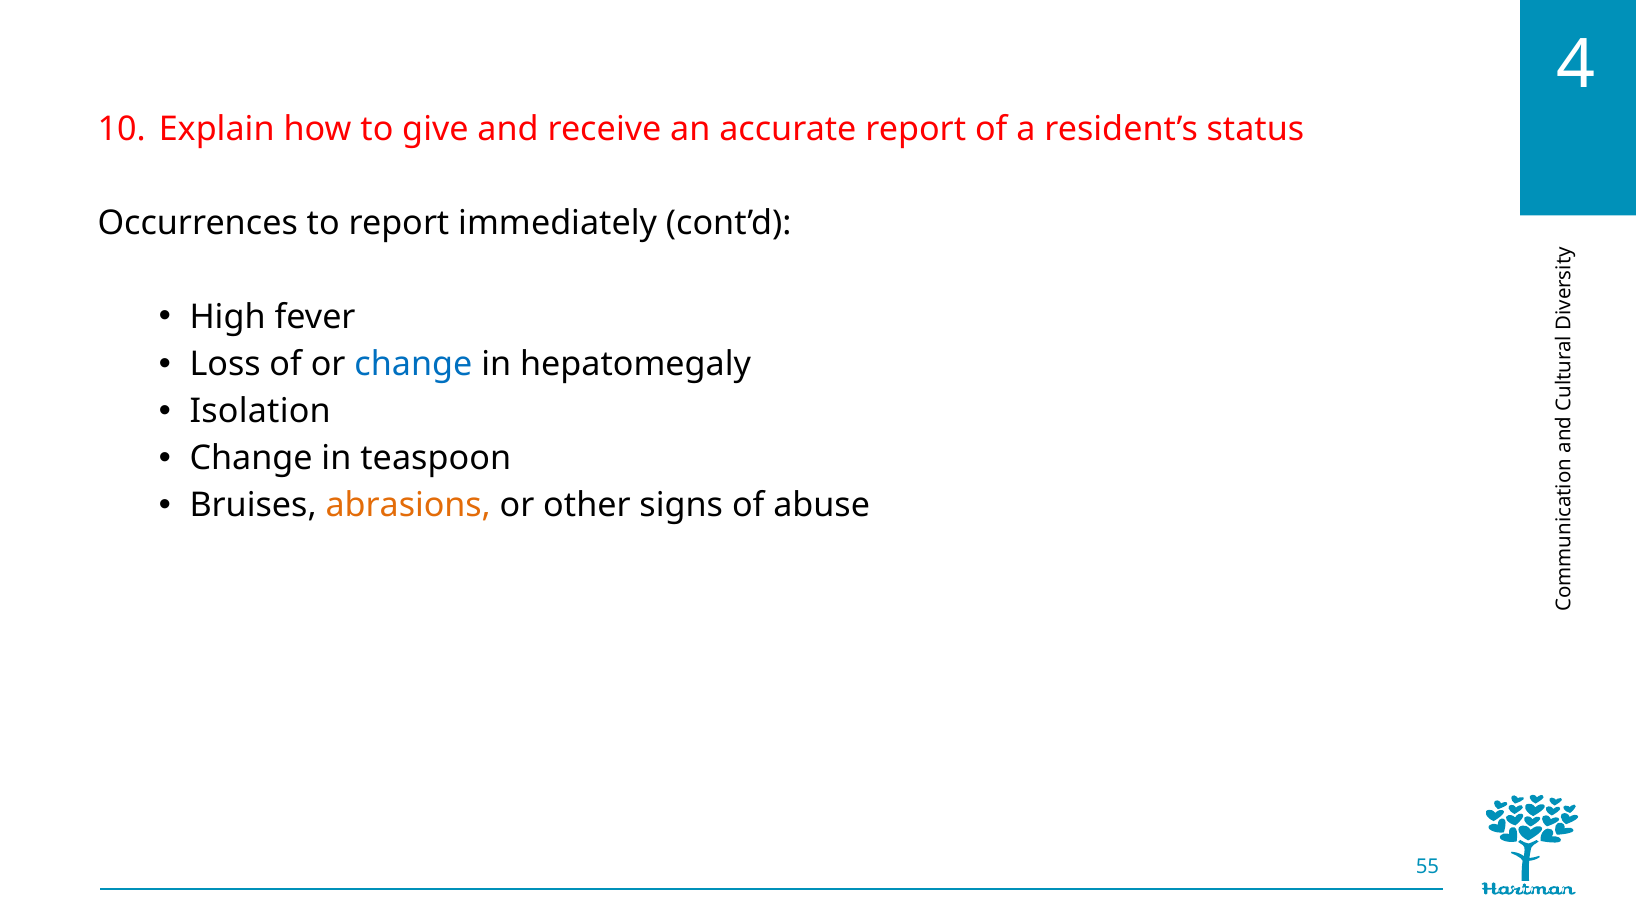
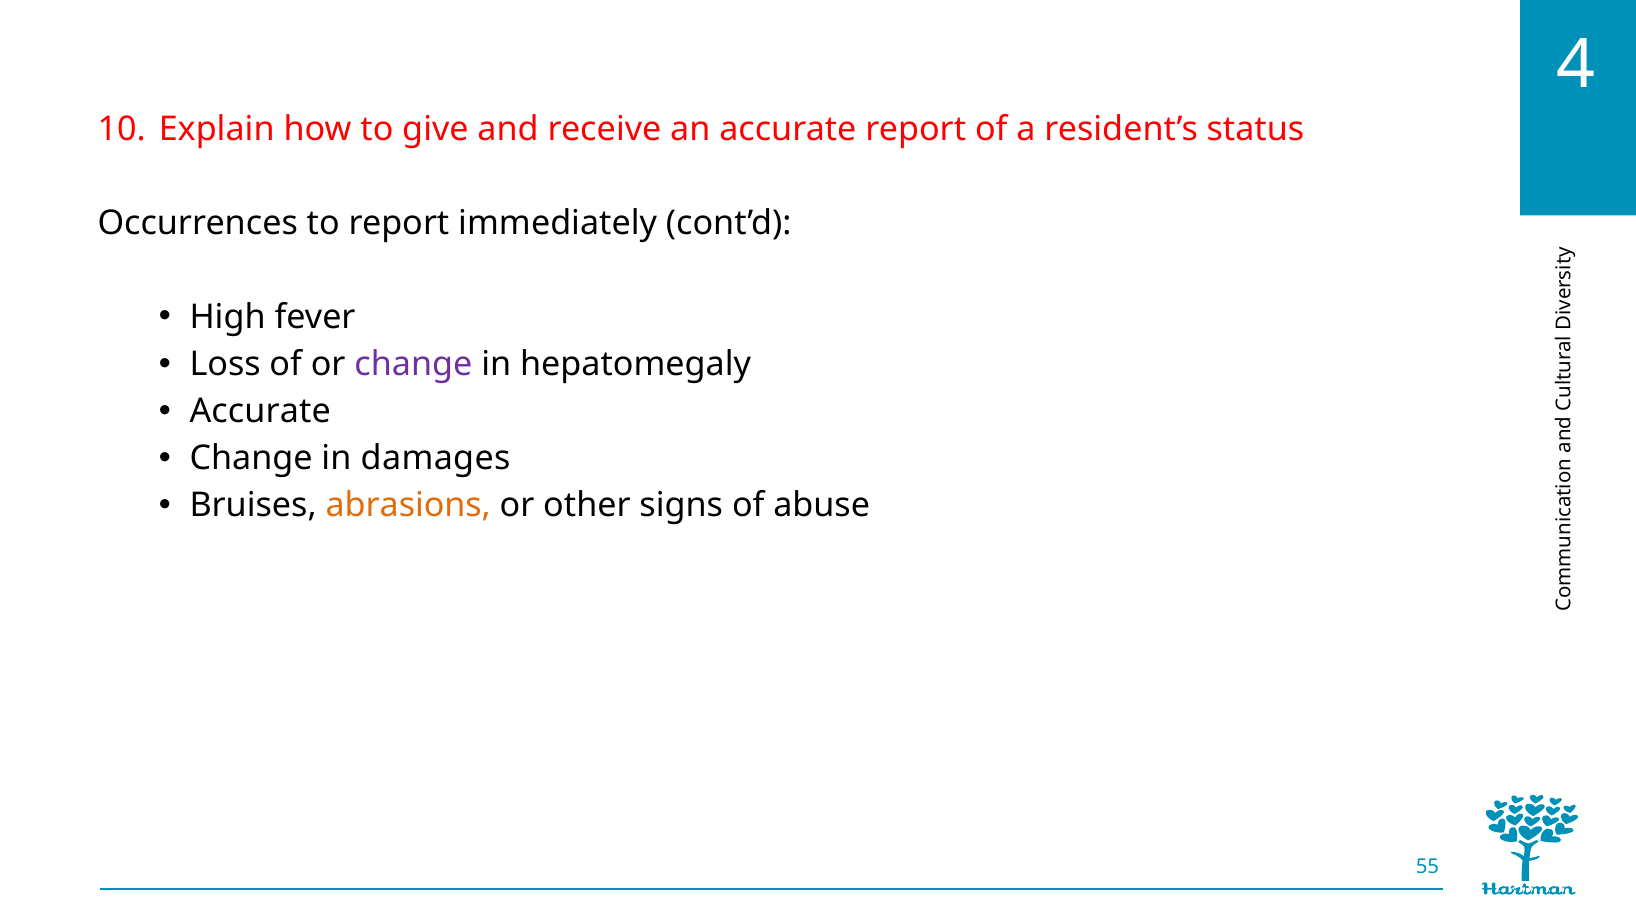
change colour: blue -> purple (413, 364)
Isolation: Isolation -> Accurate (260, 411)
teaspoon: teaspoon -> damages (436, 458)
